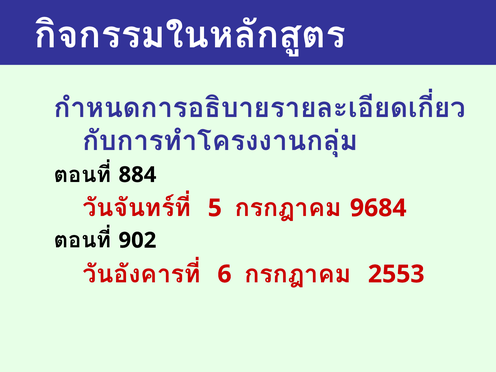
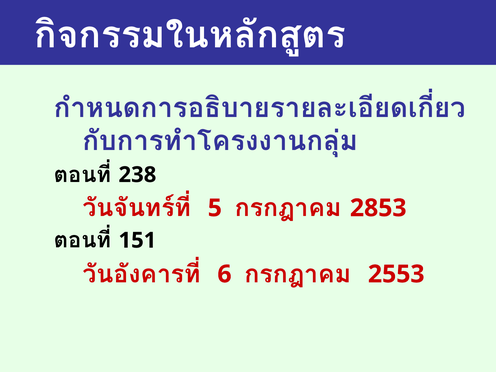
884: 884 -> 238 (137, 175)
9684: 9684 -> 2853 (378, 208)
902: 902 -> 151 (137, 240)
